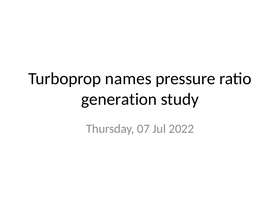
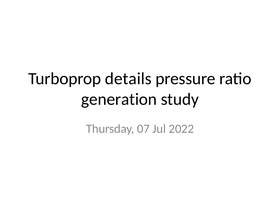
names: names -> details (128, 79)
